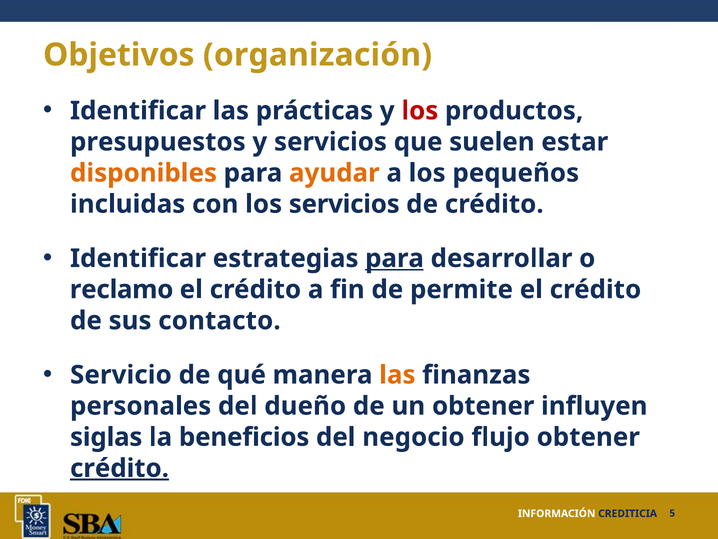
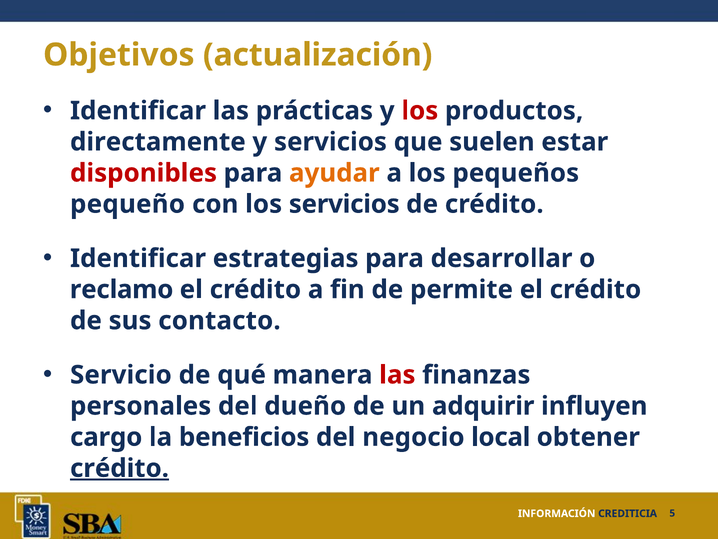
organización: organización -> actualización (318, 55)
presupuestos: presupuestos -> directamente (158, 142)
disponibles colour: orange -> red (144, 173)
incluidas: incluidas -> pequeño (128, 204)
para underline: present -> none (395, 258)
las colour: orange -> red (397, 375)
un obtener: obtener -> adquirir (483, 406)
siglas: siglas -> cargo (106, 437)
flujo: flujo -> local (501, 437)
